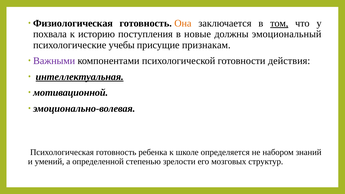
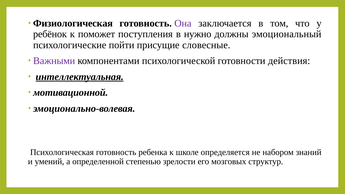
Она colour: orange -> purple (183, 23)
том underline: present -> none (279, 23)
похвала: похвала -> ребёнок (50, 34)
историю: историю -> поможет (97, 34)
новые: новые -> нужно (198, 34)
учебы: учебы -> пойти (122, 45)
признакам: признакам -> словесные (206, 45)
